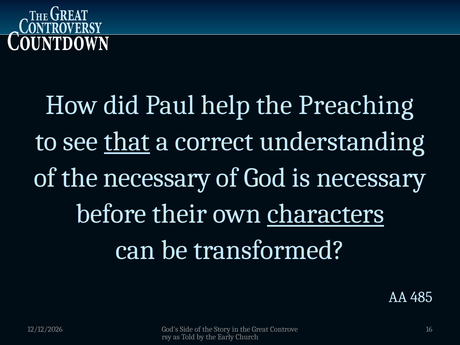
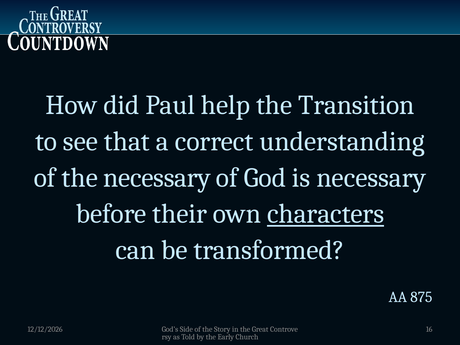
Preaching: Preaching -> Transition (356, 105)
that underline: present -> none (127, 141)
485: 485 -> 875 (421, 297)
